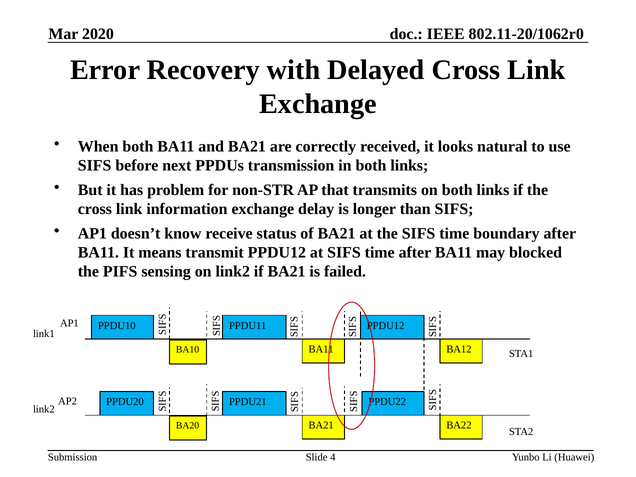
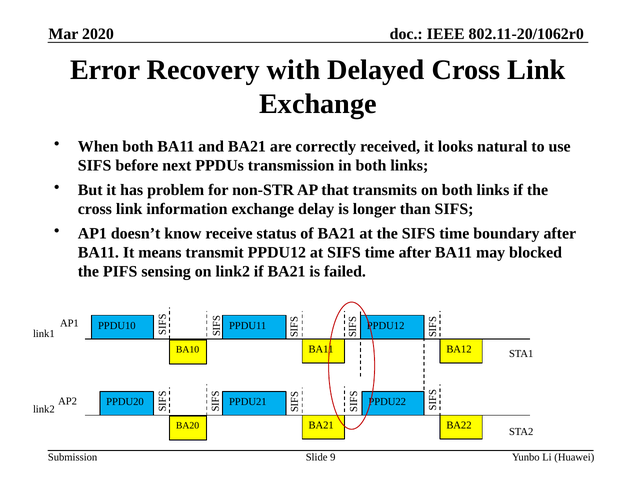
4: 4 -> 9 (333, 457)
